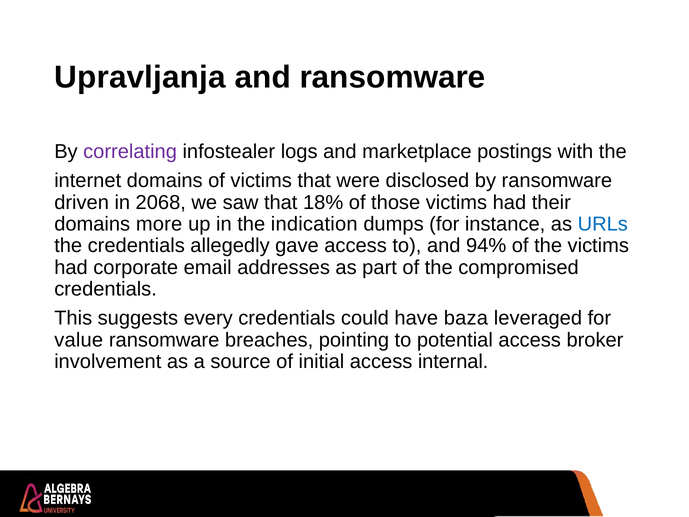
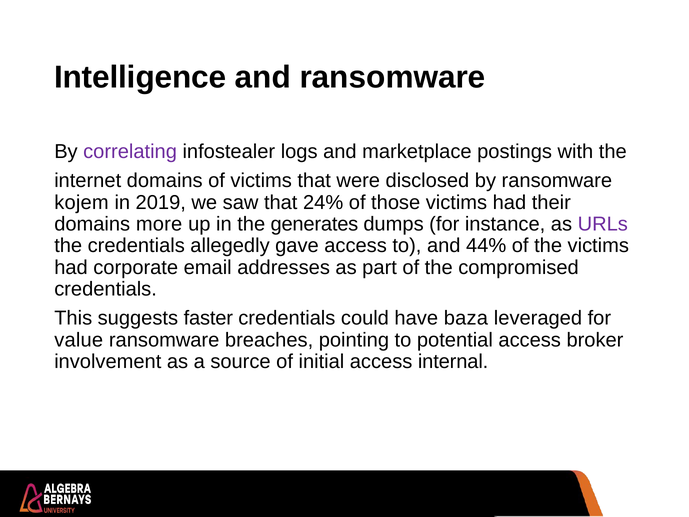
Upravljanja: Upravljanja -> Intelligence (140, 77)
driven: driven -> kojem (81, 202)
2068: 2068 -> 2019 (161, 202)
18%: 18% -> 24% (323, 202)
indication: indication -> generates (314, 224)
URLs colour: blue -> purple (603, 224)
94%: 94% -> 44% (486, 246)
every: every -> faster (208, 318)
